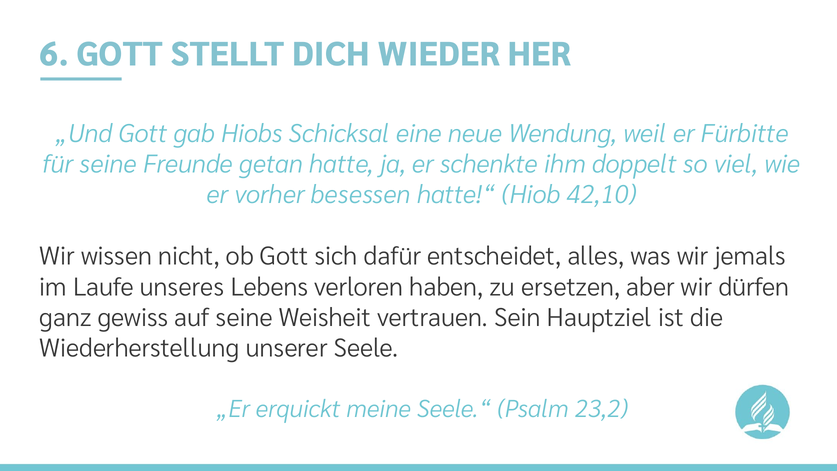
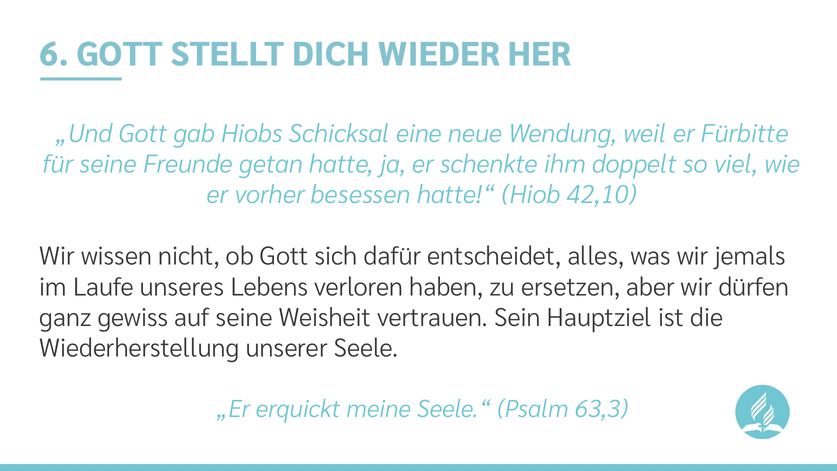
23,2: 23,2 -> 63,3 (601, 409)
